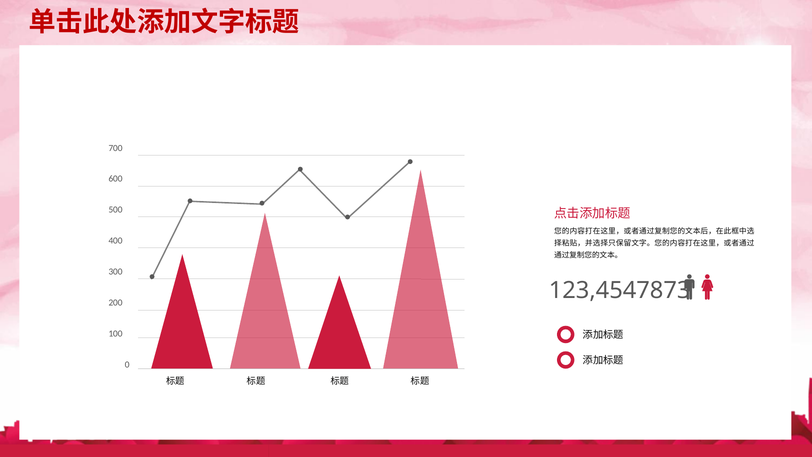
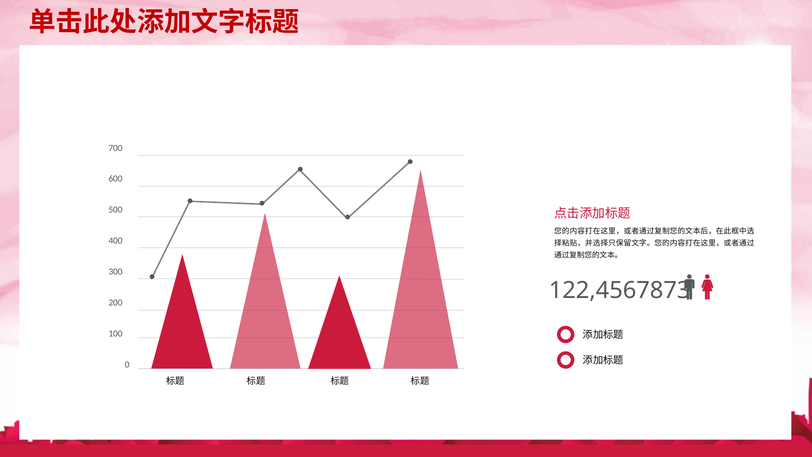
123,4547873: 123,4547873 -> 122,4567873 (620, 290)
